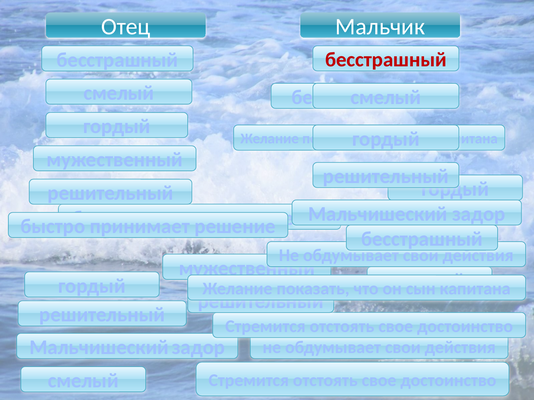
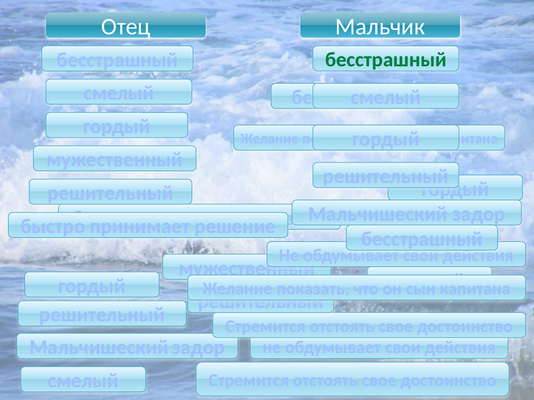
бесстрашный colour: red -> green (386, 60)
